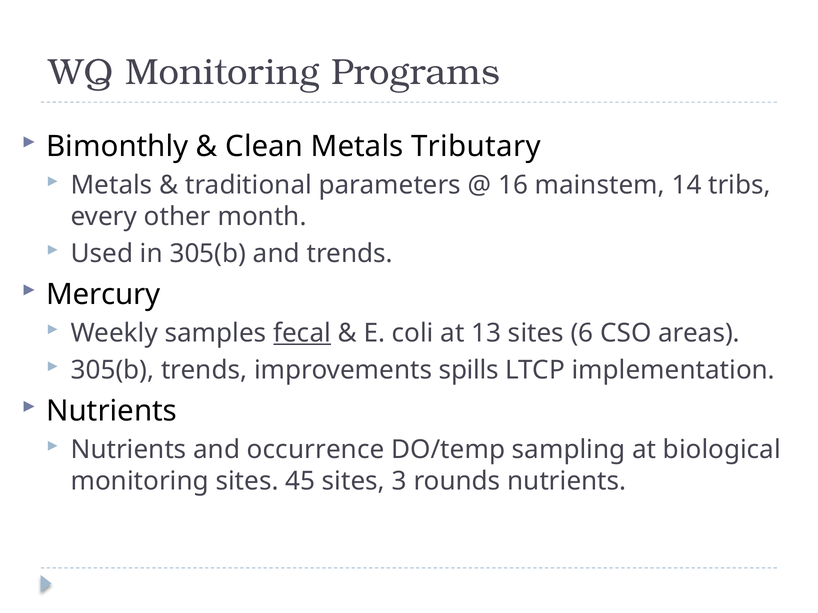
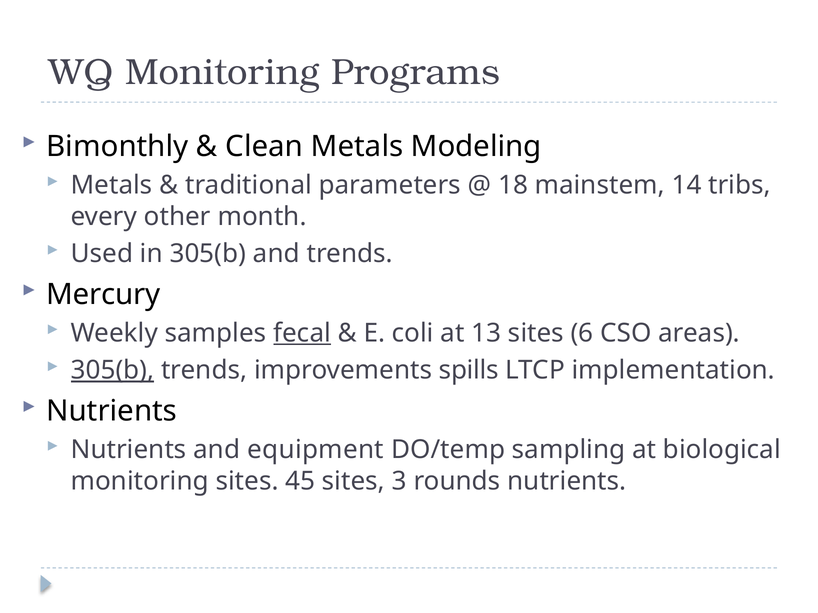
Tributary: Tributary -> Modeling (476, 147)
16: 16 -> 18 (513, 185)
305(b underline: none -> present (112, 371)
occurrence: occurrence -> equipment (316, 450)
